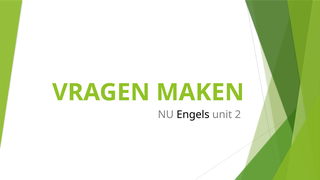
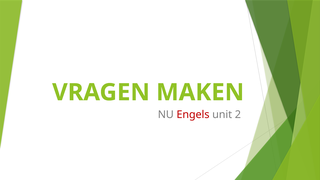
Engels colour: black -> red (193, 115)
